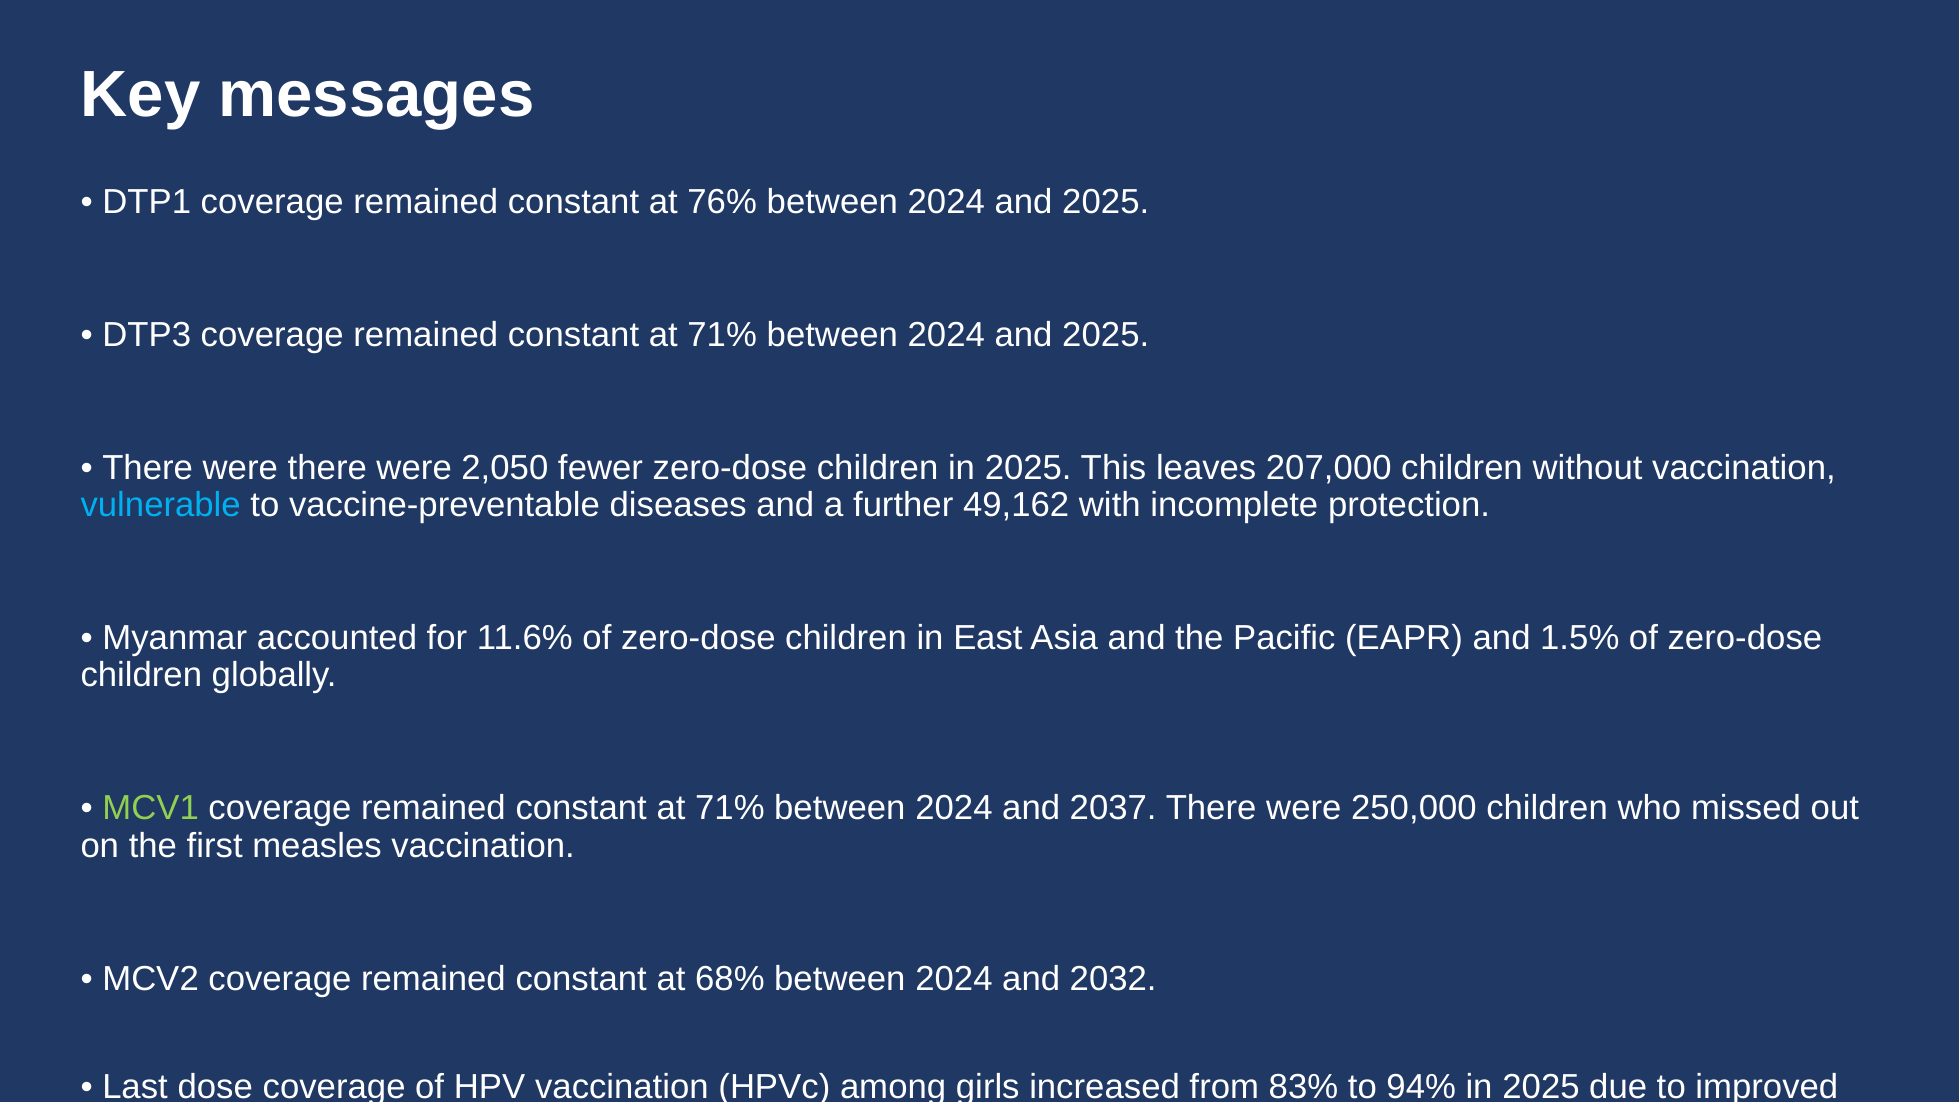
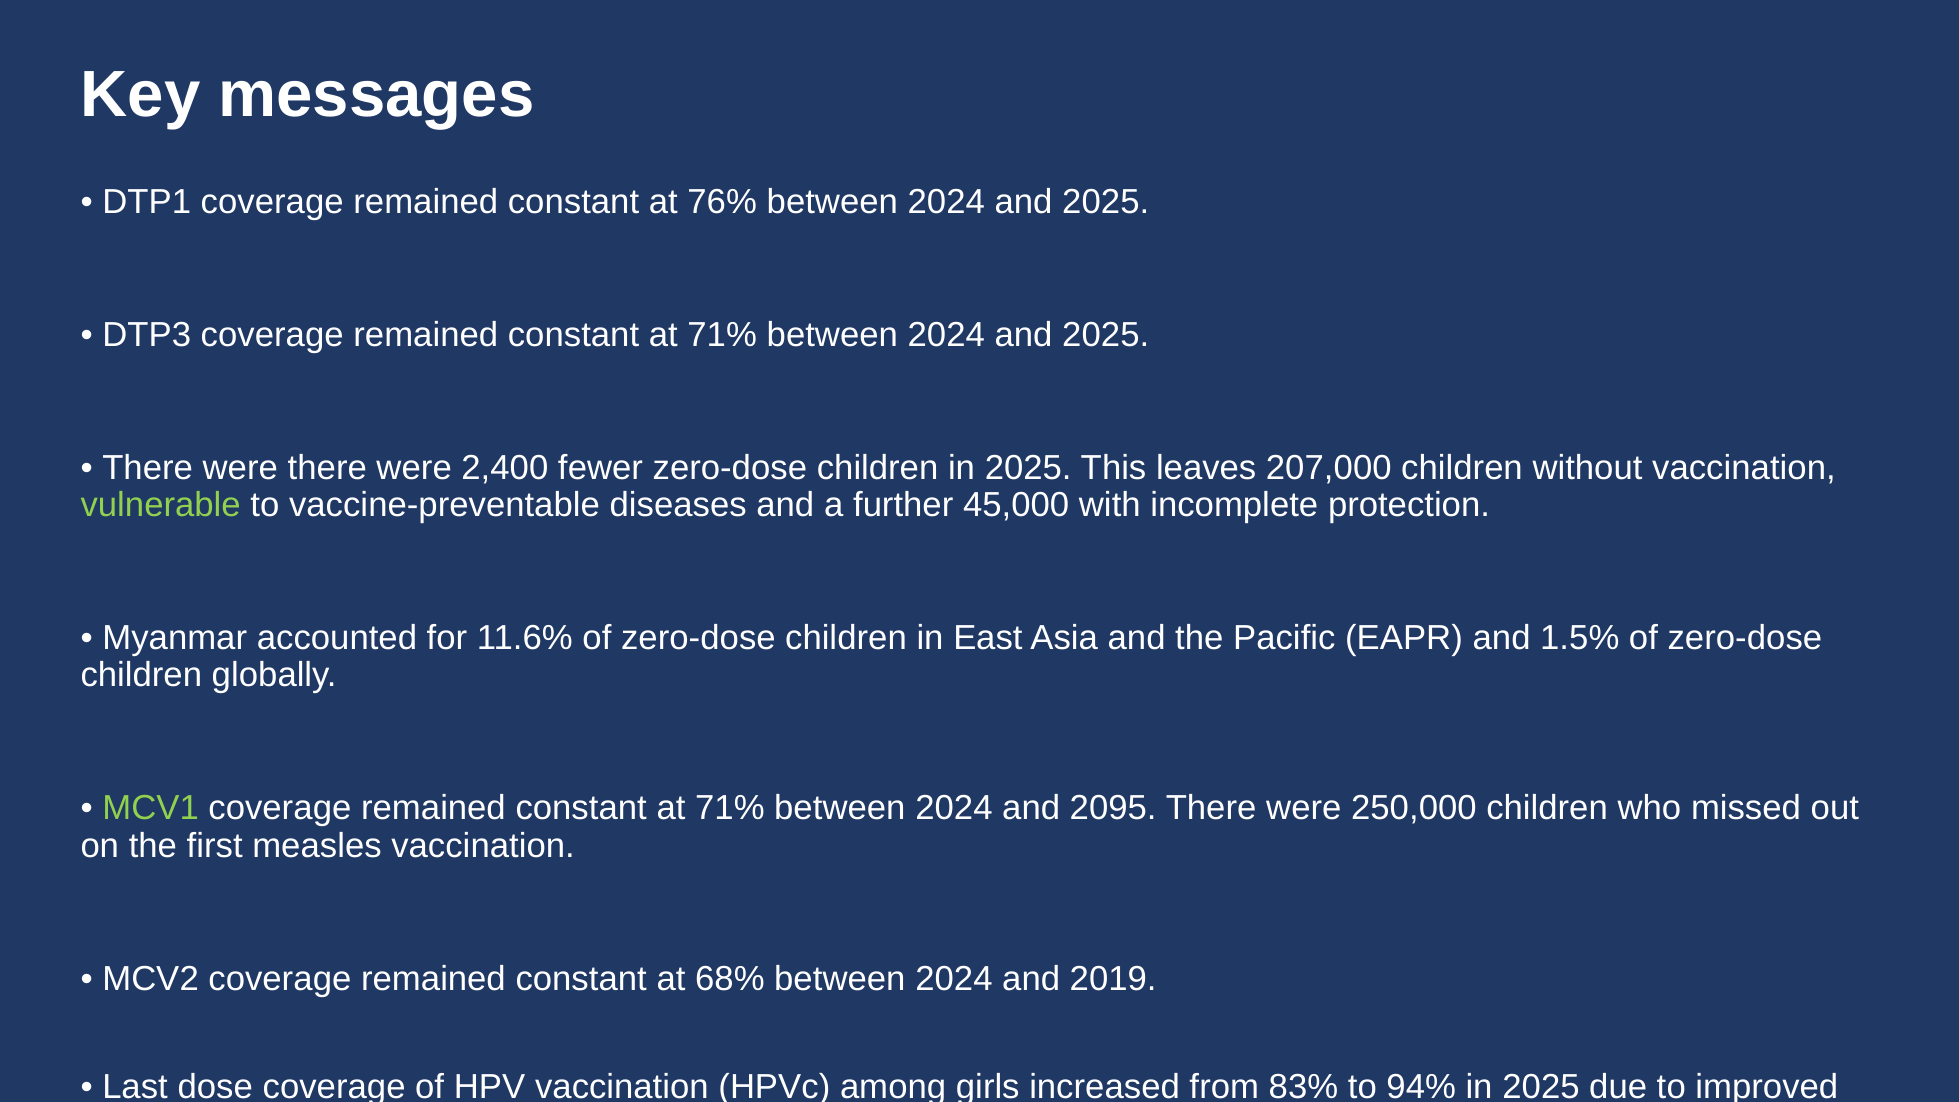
2,050: 2,050 -> 2,400 (505, 468)
vulnerable colour: light blue -> light green (161, 505)
49,162: 49,162 -> 45,000 (1016, 505)
2037: 2037 -> 2095 (1113, 808)
2032: 2032 -> 2019 (1113, 979)
